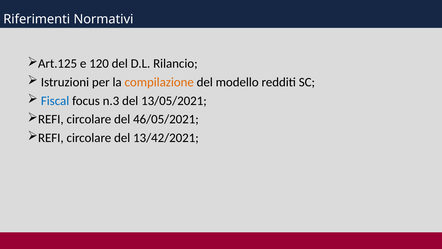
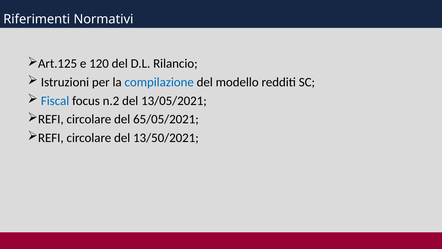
compilazione colour: orange -> blue (159, 82)
n.3: n.3 -> n.2 (111, 101)
46/05/2021: 46/05/2021 -> 65/05/2021 (166, 119)
13/42/2021: 13/42/2021 -> 13/50/2021 (166, 138)
